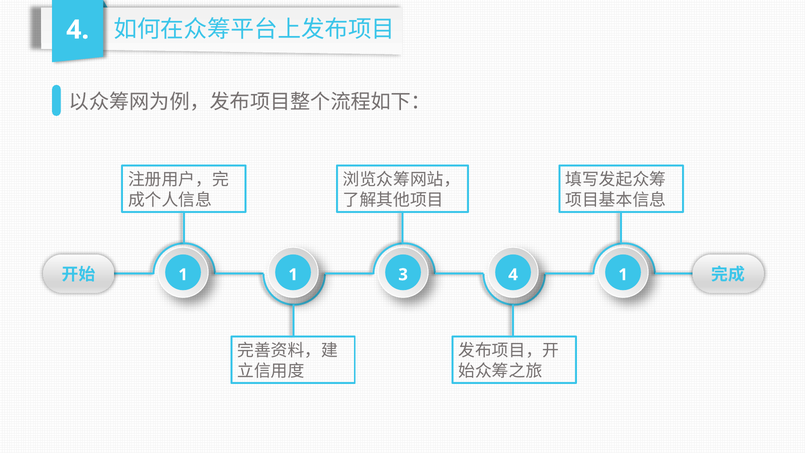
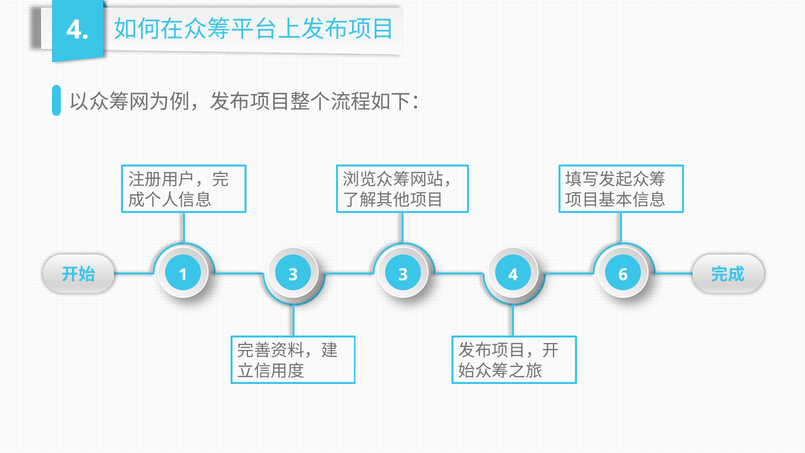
1 1: 1 -> 3 (293, 275)
4 1: 1 -> 6 (623, 275)
